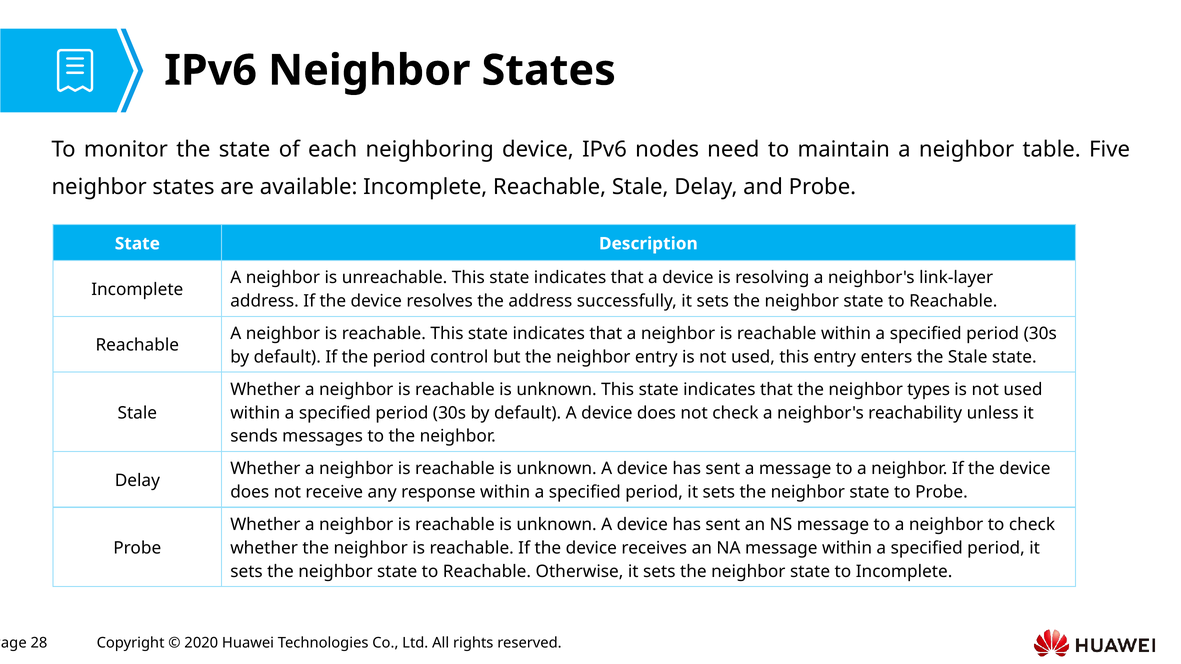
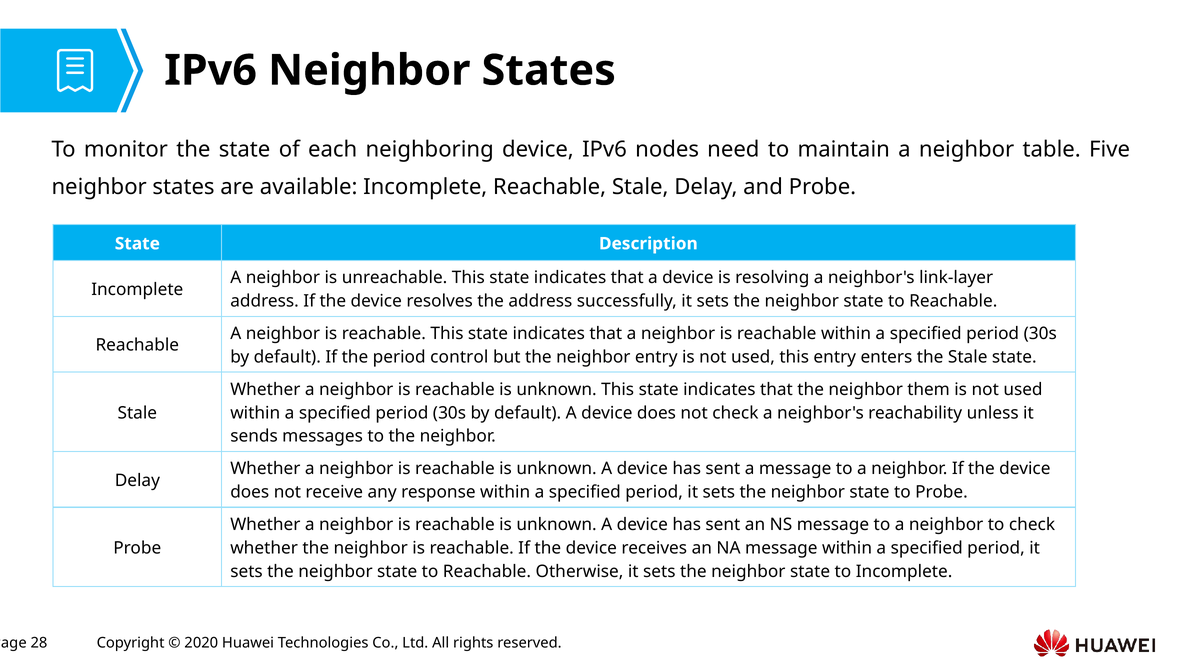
types: types -> them (929, 390)
